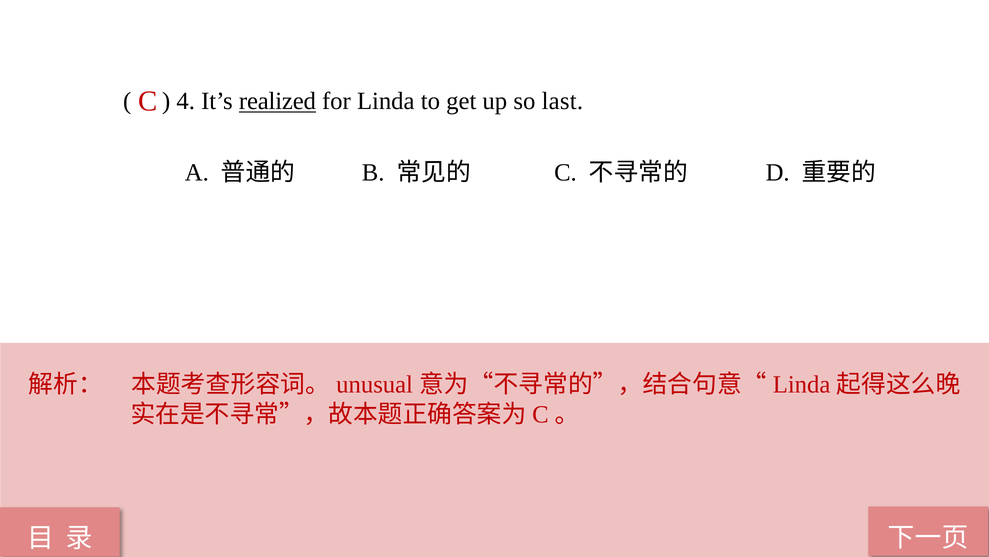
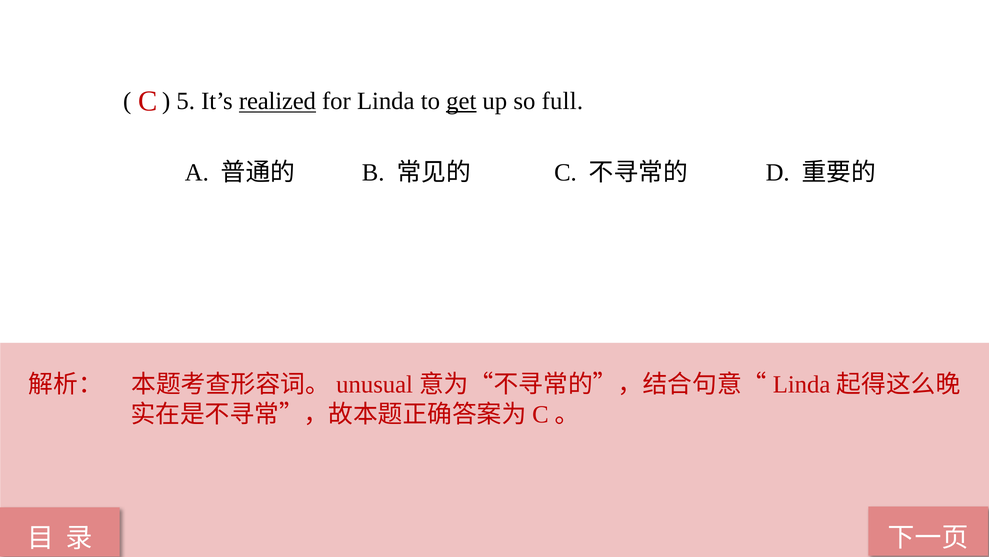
4: 4 -> 5 (186, 101)
get underline: none -> present (461, 101)
last: last -> full (562, 101)
